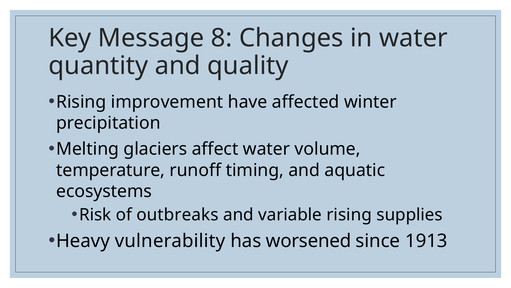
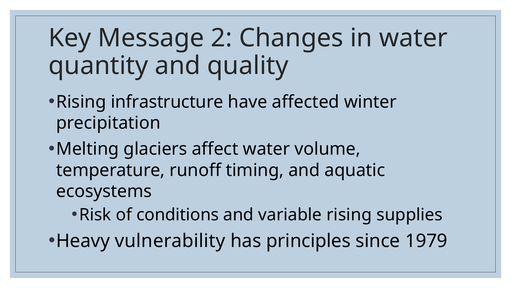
8: 8 -> 2 (222, 38)
improvement: improvement -> infrastructure (167, 102)
outbreaks: outbreaks -> conditions (178, 214)
worsened: worsened -> principles (308, 241)
1913: 1913 -> 1979 (426, 241)
